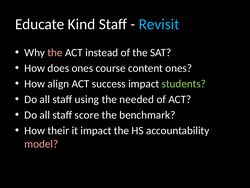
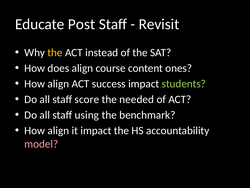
Kind: Kind -> Post (82, 24)
Revisit colour: light blue -> white (159, 24)
the colour: pink -> yellow (55, 52)
does ones: ones -> align (82, 68)
using: using -> score (87, 99)
score: score -> using (87, 115)
their: their -> align (58, 130)
